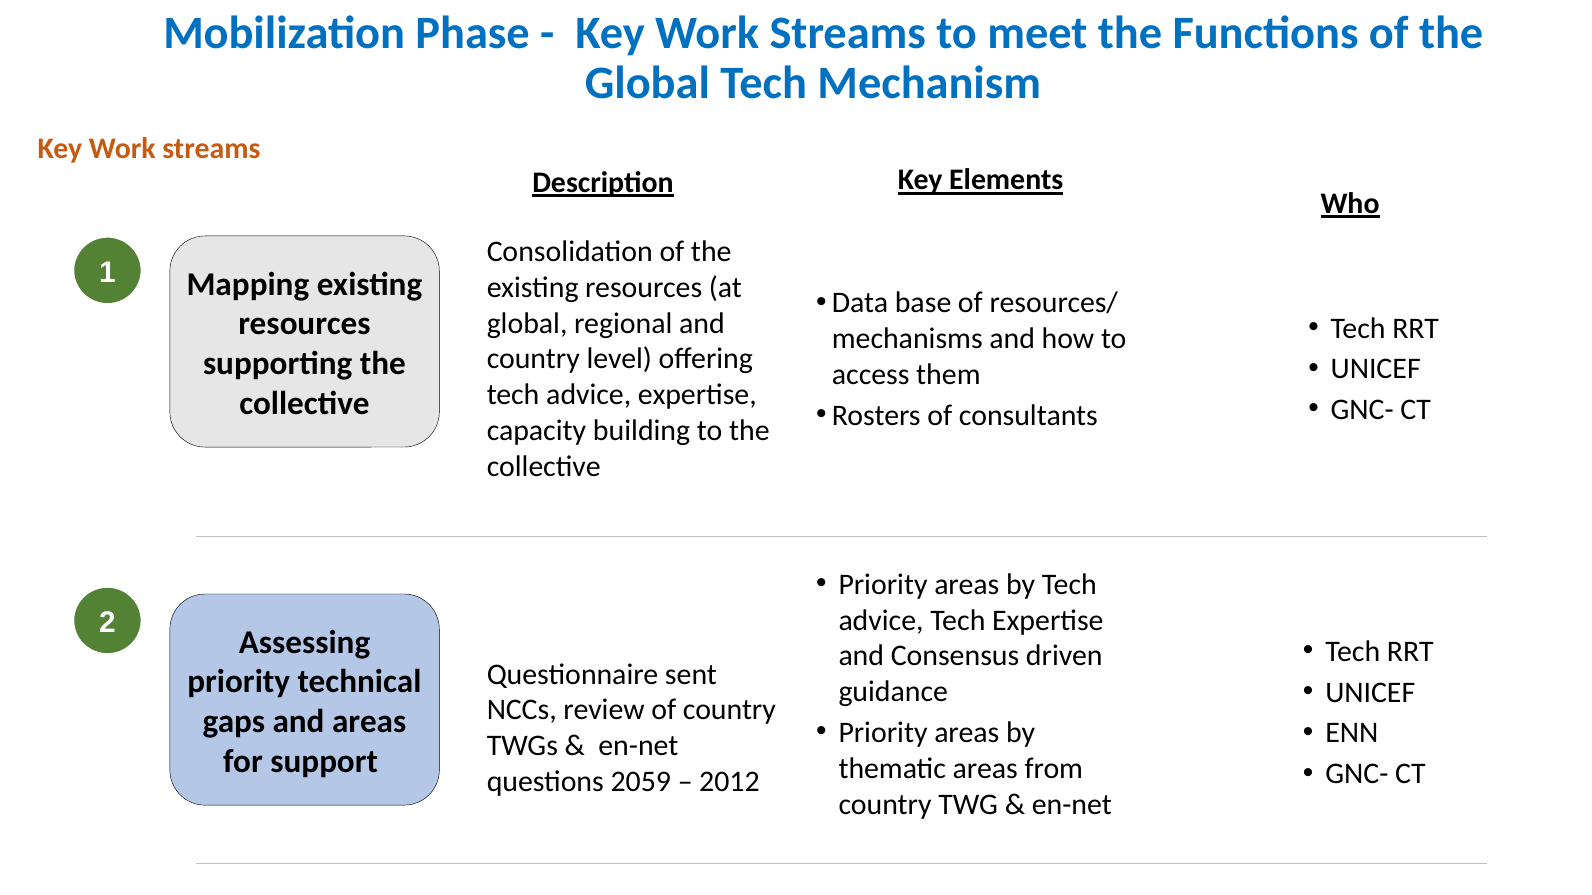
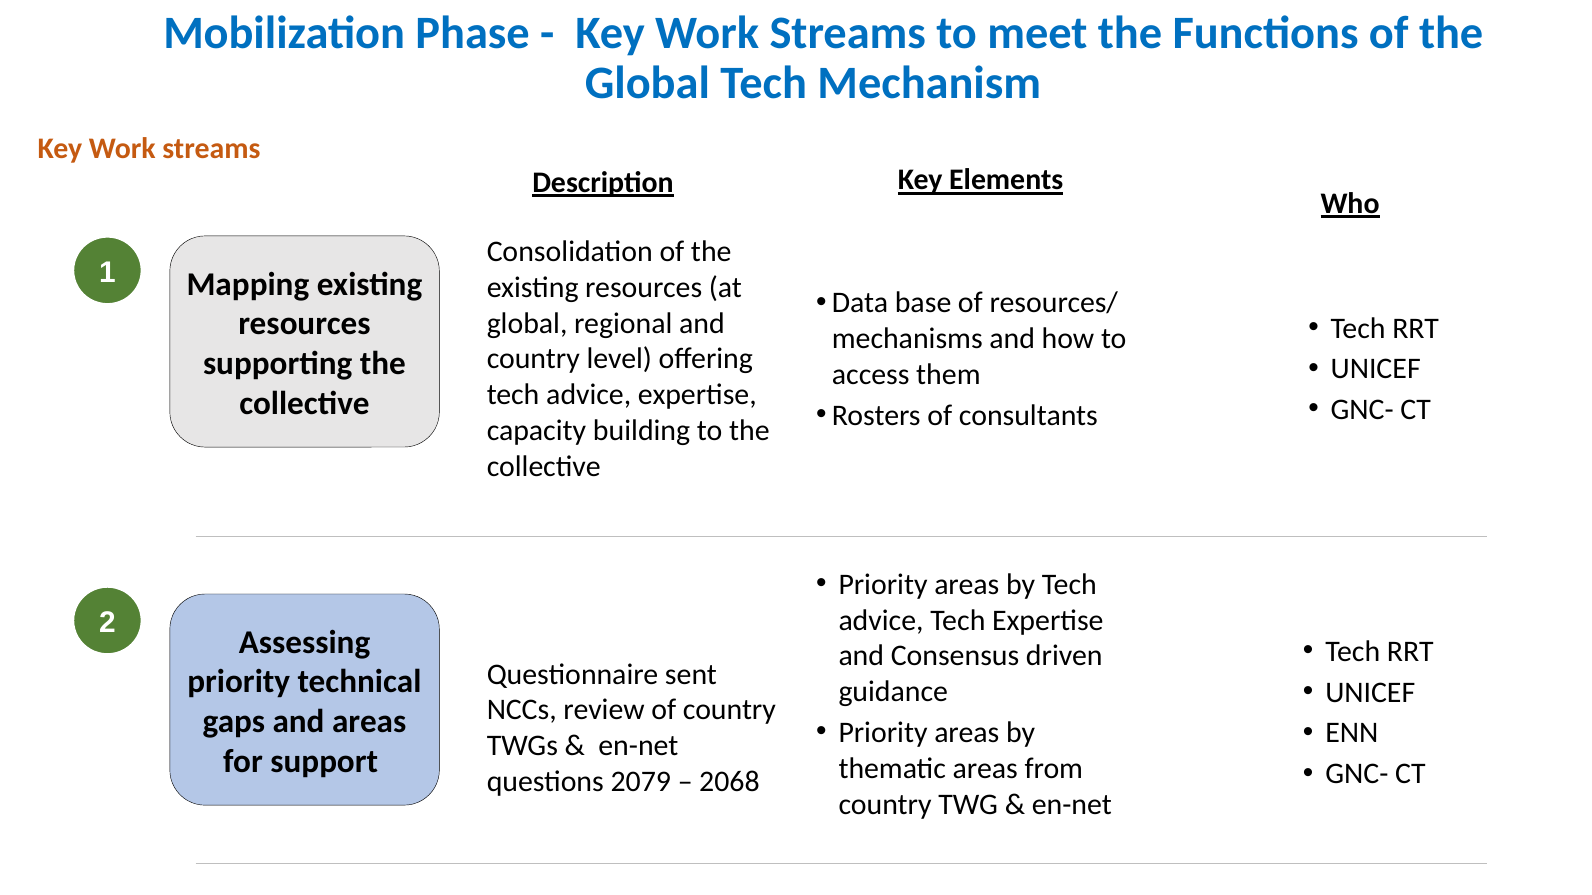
2059: 2059 -> 2079 (641, 782)
2012: 2012 -> 2068 (729, 782)
